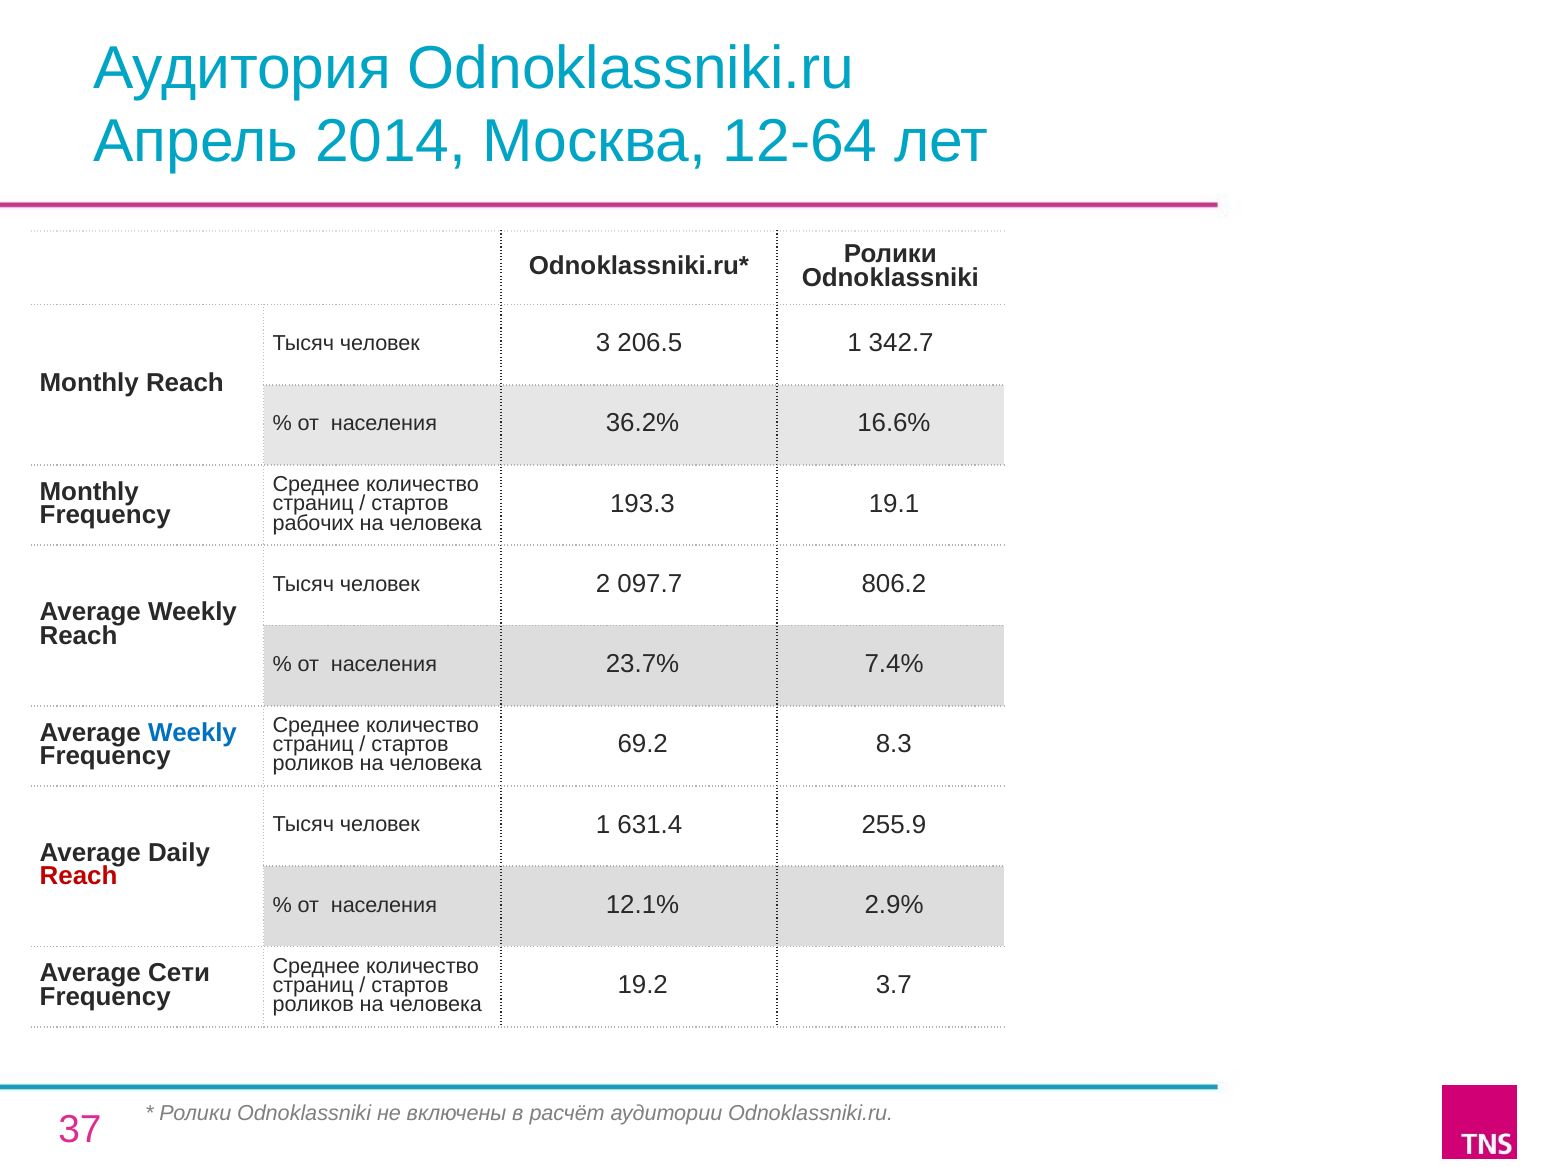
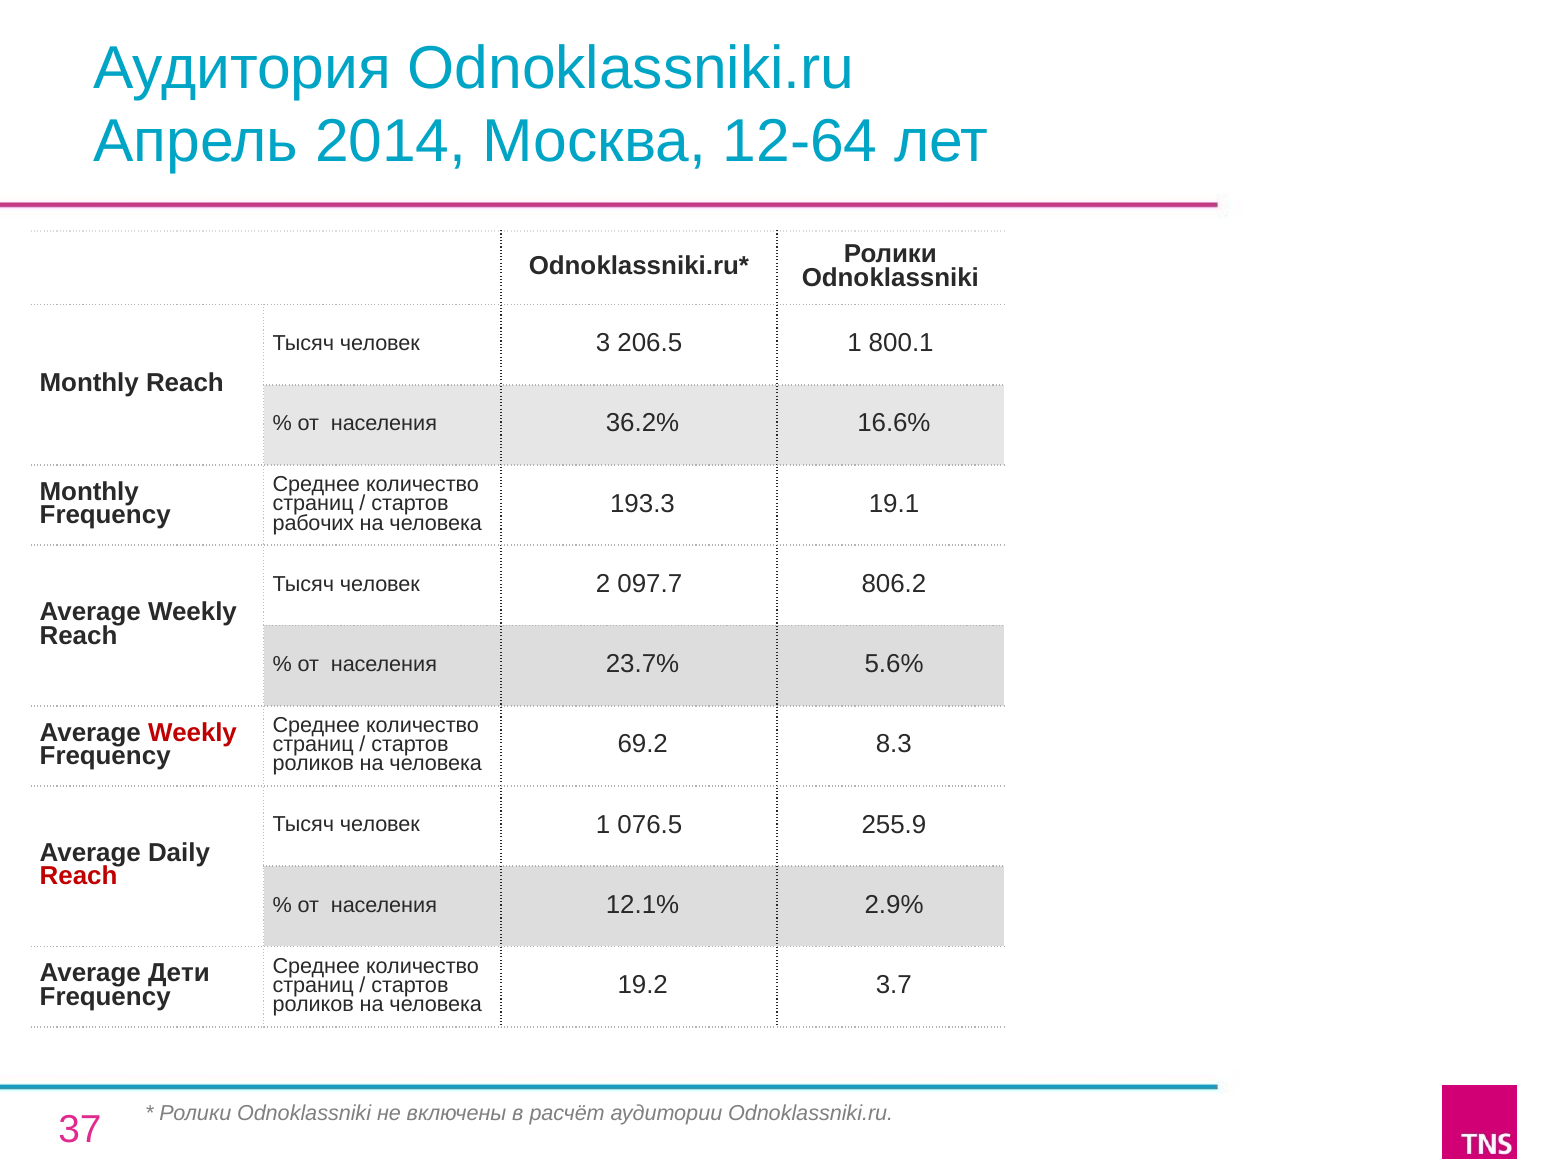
342.7: 342.7 -> 800.1 (901, 343)
7.4%: 7.4% -> 5.6% (894, 664)
Weekly colour: blue -> red (192, 733)
631.4: 631.4 -> 076.5 (650, 825)
Сети: Сети -> Дети (179, 974)
